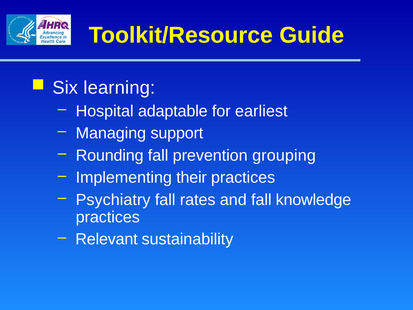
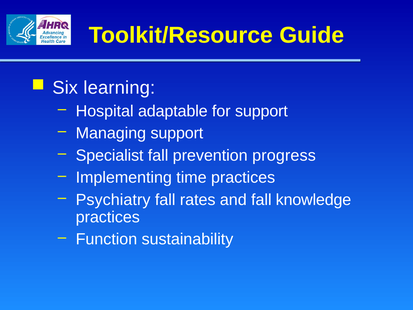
for earliest: earliest -> support (261, 111)
Rounding: Rounding -> Specialist (110, 155)
grouping: grouping -> progress (284, 155)
their: their -> time (191, 177)
Relevant: Relevant -> Function (106, 239)
